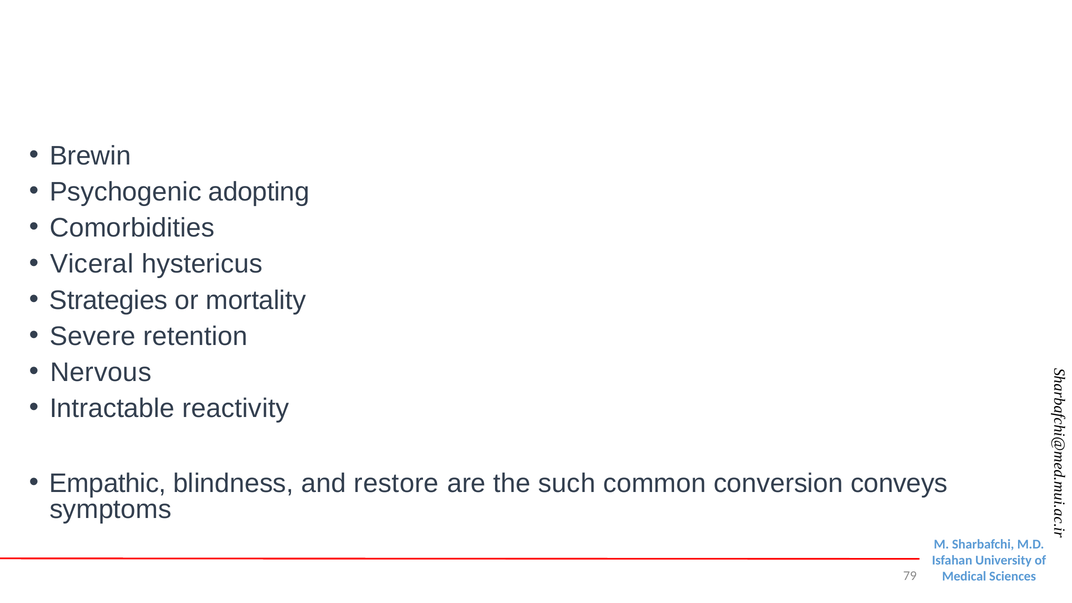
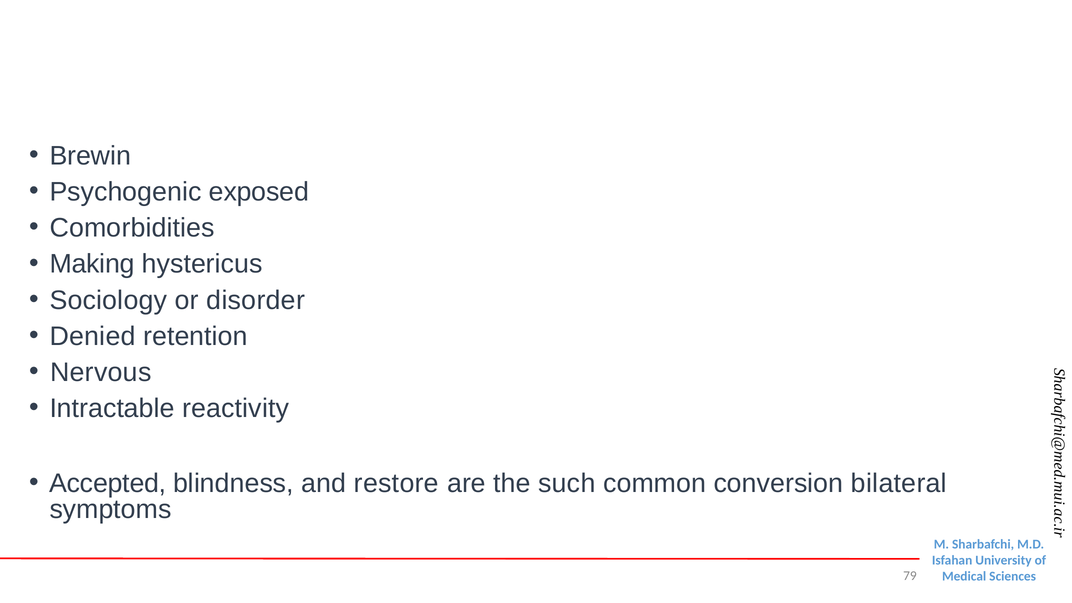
adopting: adopting -> exposed (259, 192)
Viceral: Viceral -> Making (92, 264)
Strategies: Strategies -> Sociology (108, 300)
mortality: mortality -> disorder (256, 300)
Severe: Severe -> Denied (93, 336)
Empathic: Empathic -> Accepted (108, 483)
conveys: conveys -> bilateral (899, 483)
